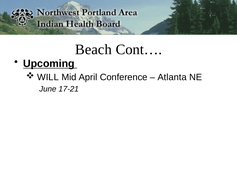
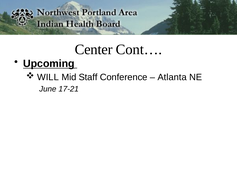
Beach: Beach -> Center (94, 49)
April: April -> Staff (88, 77)
